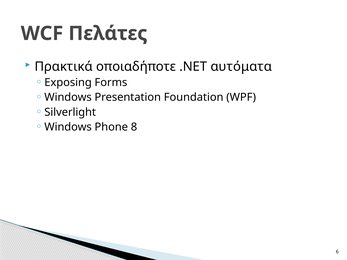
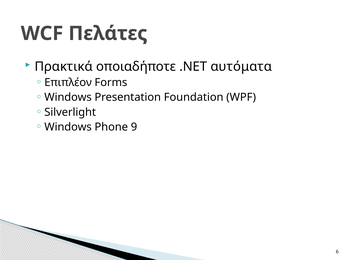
Exposing: Exposing -> Επιπλέον (68, 83)
8: 8 -> 9 (134, 127)
